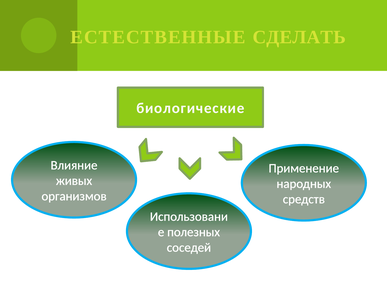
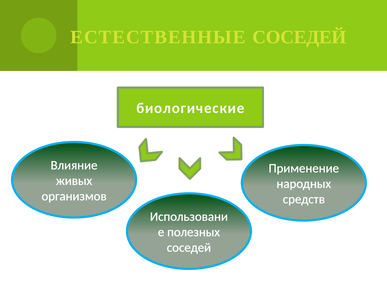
ЕСТЕСТВЕННЫЕ СДЕЛАТЬ: СДЕЛАТЬ -> СОСЕДЕЙ (299, 37)
